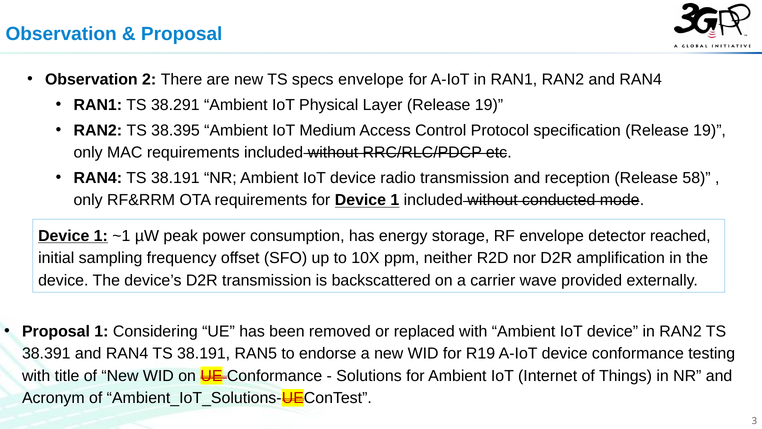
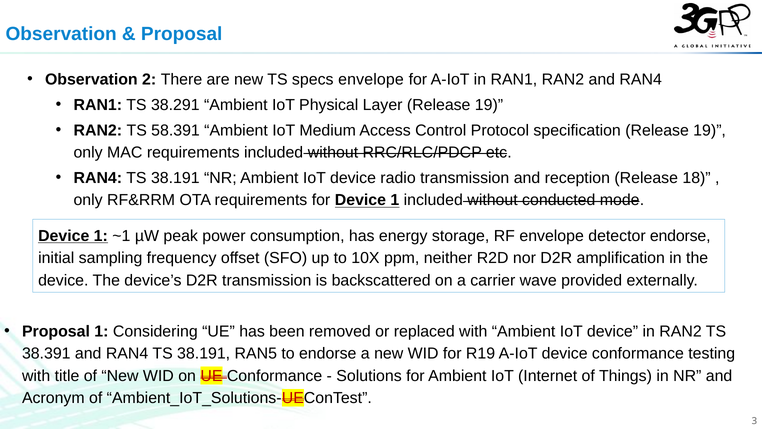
38.395: 38.395 -> 58.391 (176, 130)
58: 58 -> 18 (697, 178)
detector reached: reached -> endorse (680, 236)
